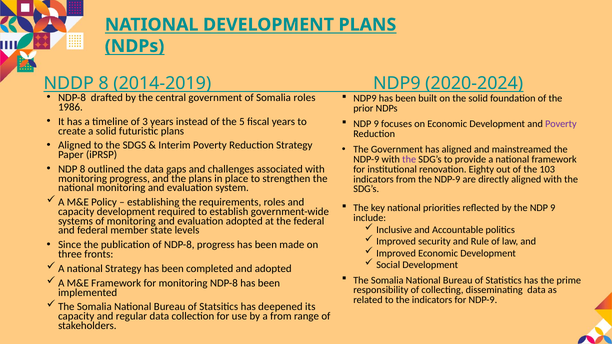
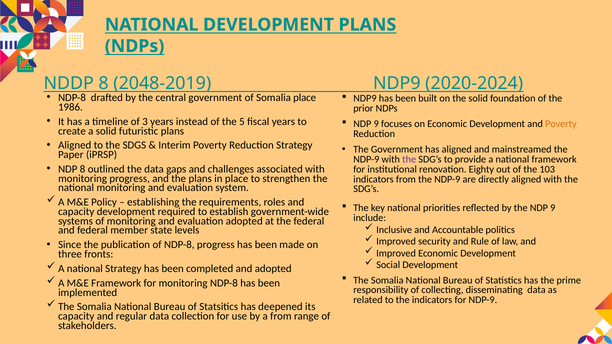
2014-2019: 2014-2019 -> 2048-2019 (162, 83)
Somalia roles: roles -> place (305, 98)
Poverty colour: purple -> orange (561, 124)
